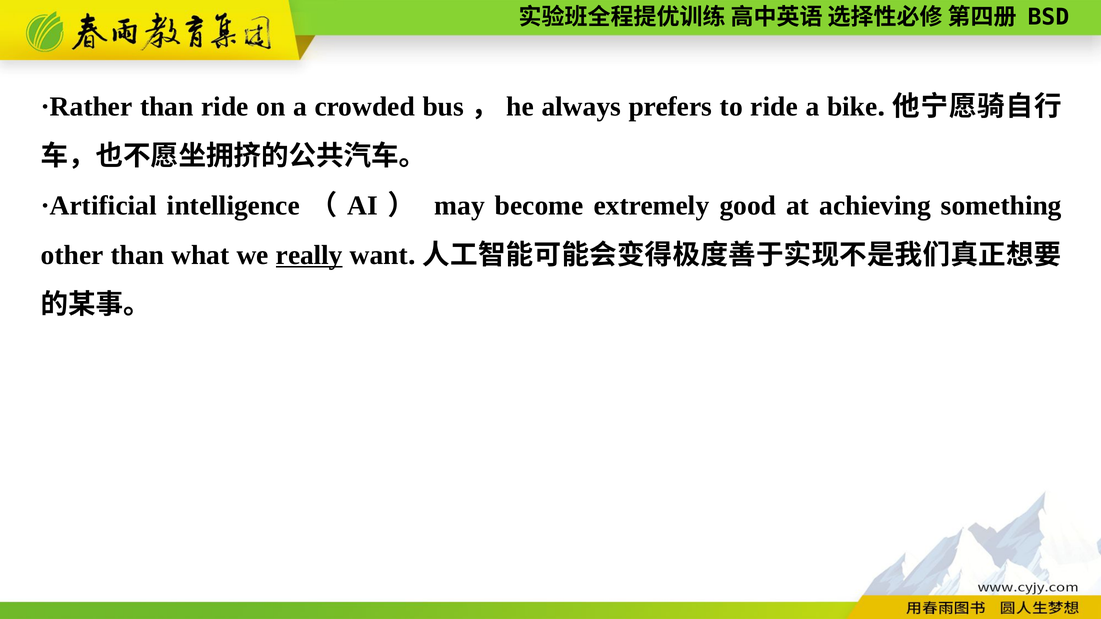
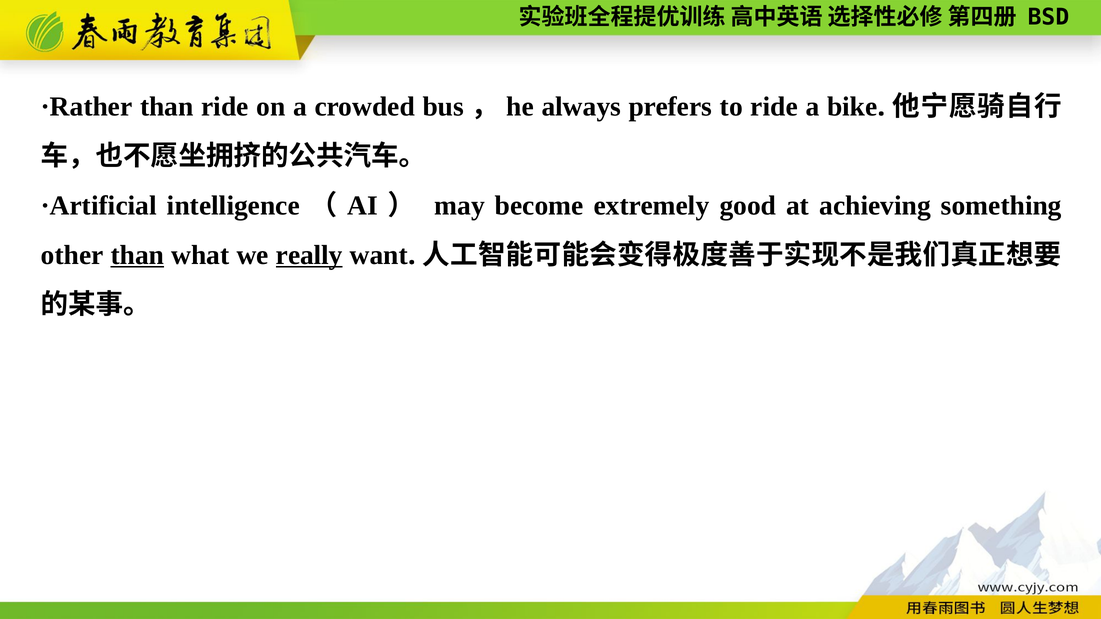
than underline: none -> present (137, 255)
